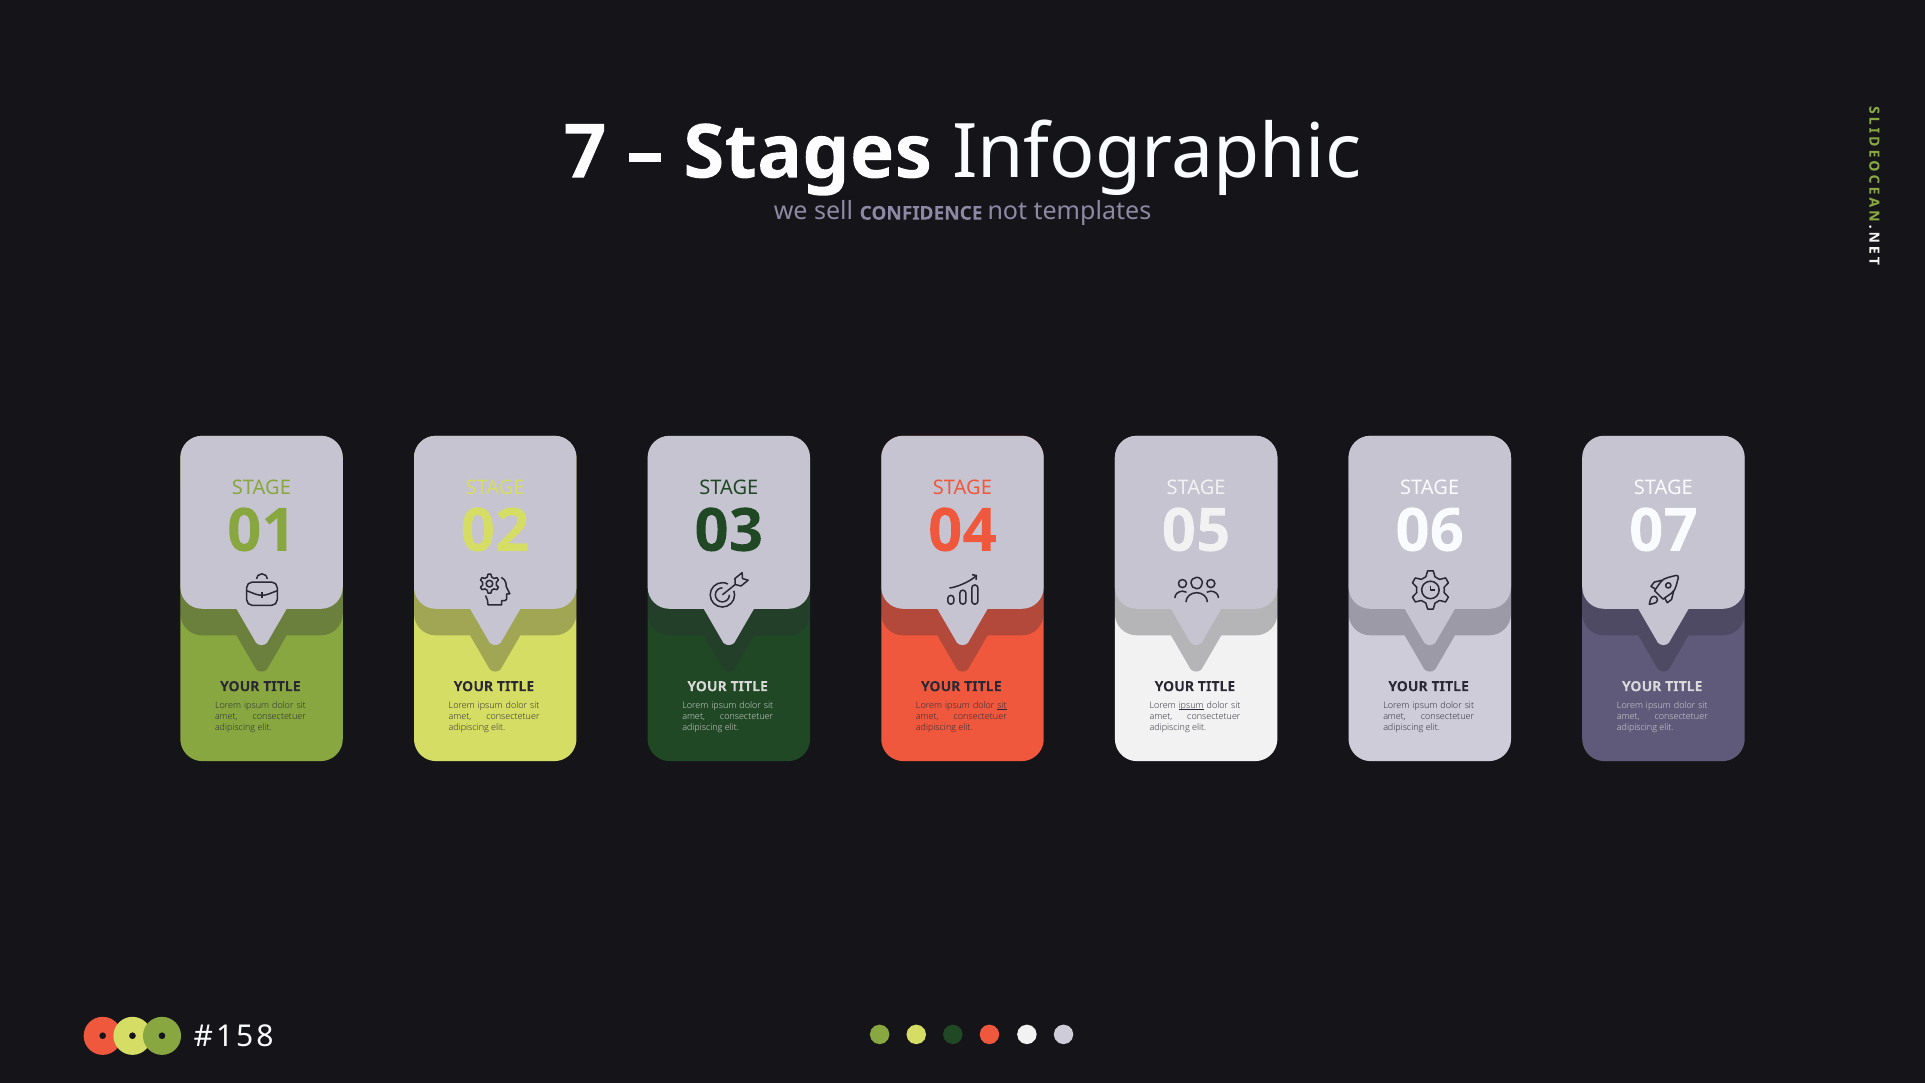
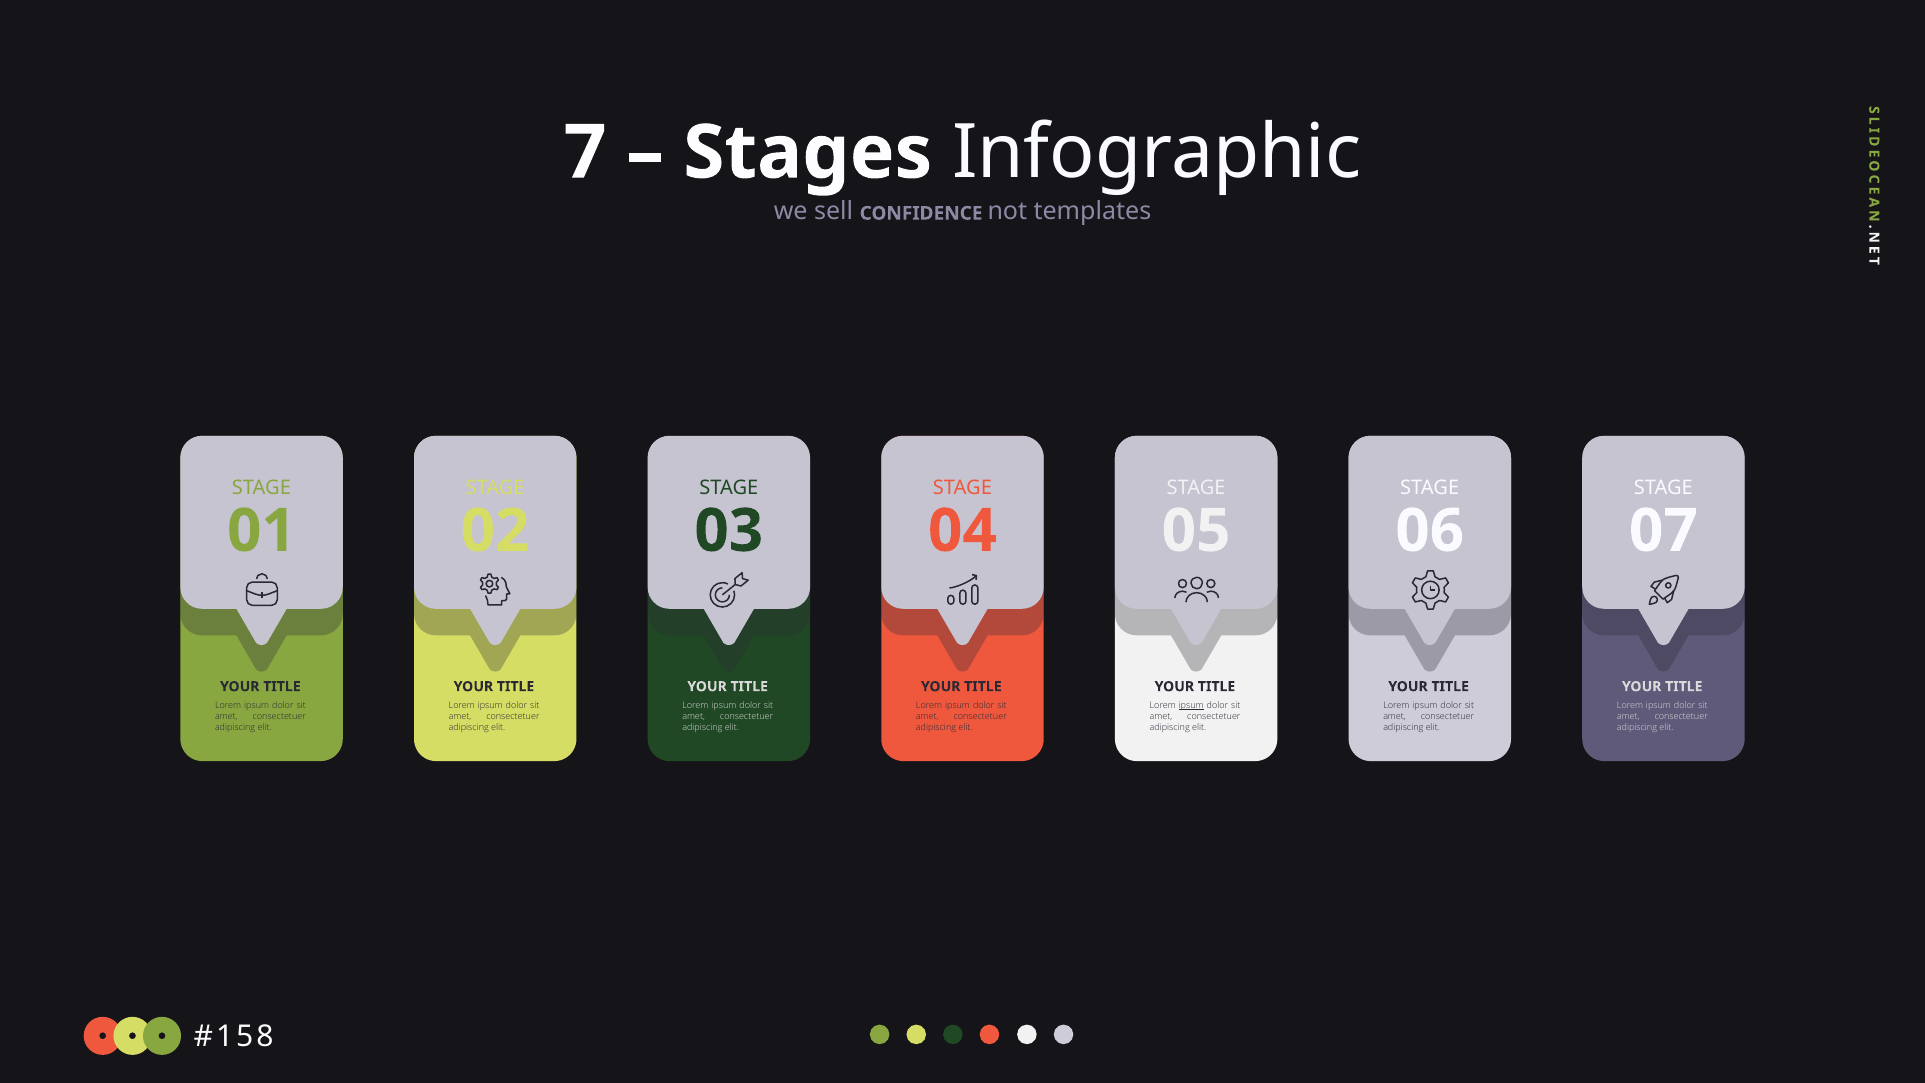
sit underline: present -> none (1002, 705)
